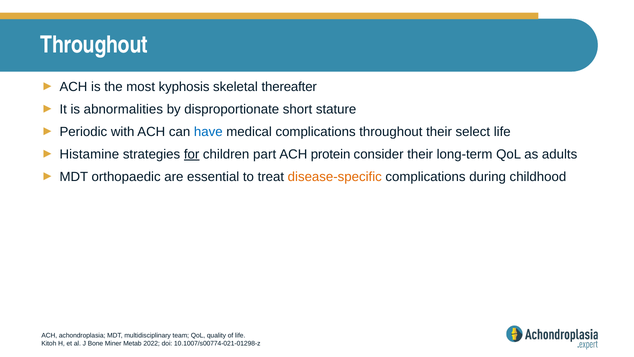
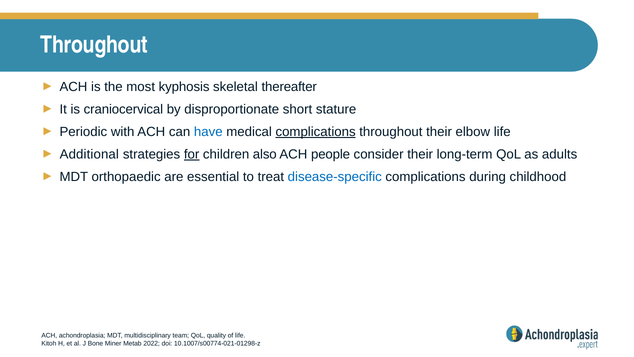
abnormalities: abnormalities -> craniocervical (123, 109)
complications underline: none -> present (316, 132)
select: select -> elbow (473, 132)
Histamine: Histamine -> Additional (89, 154)
part: part -> also (265, 154)
protein: protein -> people (331, 154)
disease-specific colour: orange -> blue (335, 177)
